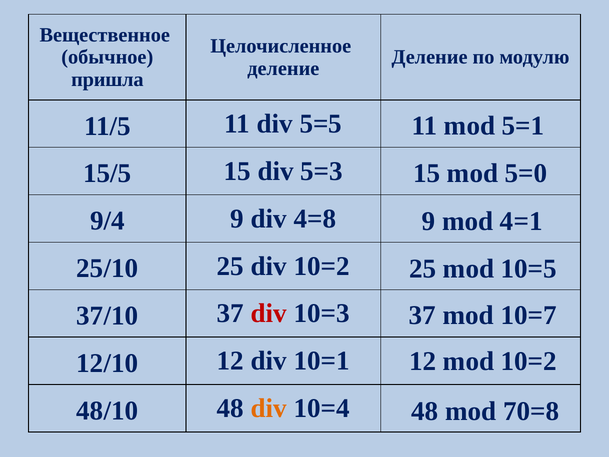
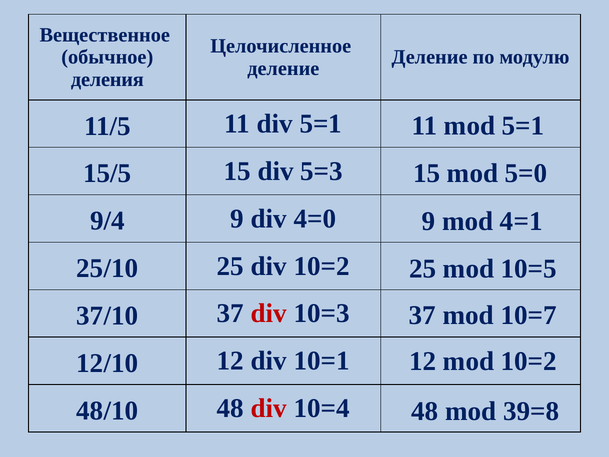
пришла: пришла -> деления (107, 80)
div 5=5: 5=5 -> 5=1 (321, 124)
4=8: 4=8 -> 4=0 (315, 219)
div colour: orange -> red (269, 408)
70=8: 70=8 -> 39=8 (531, 411)
